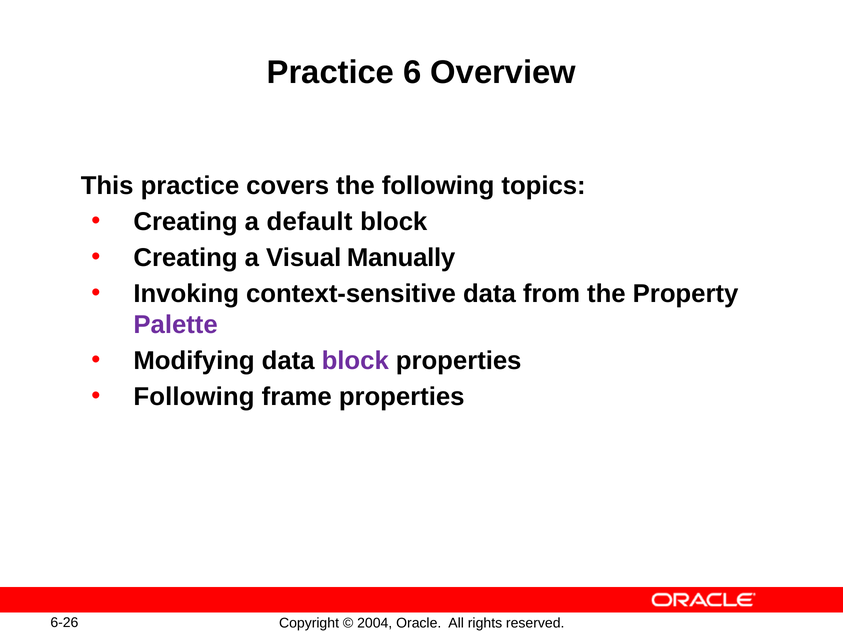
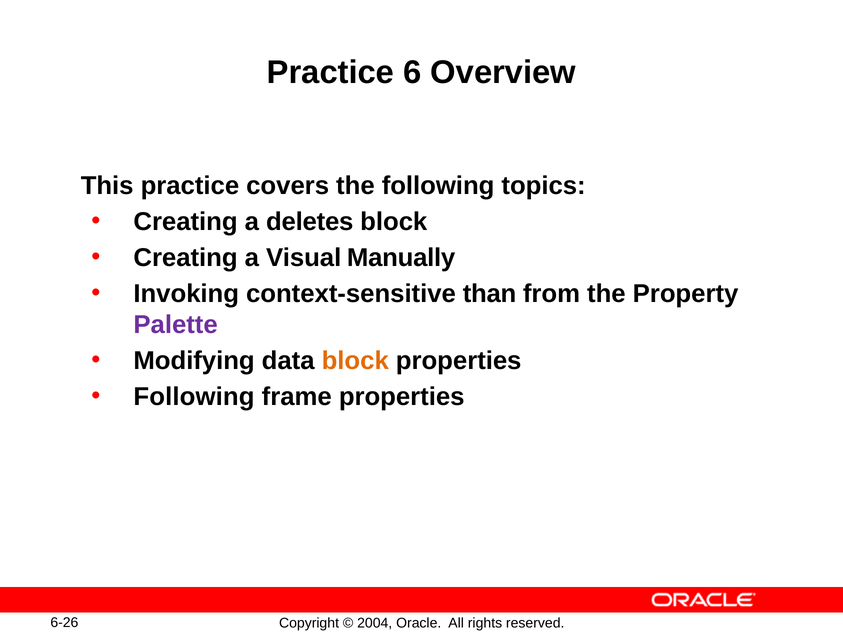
default: default -> deletes (310, 222)
context-sensitive data: data -> than (490, 294)
block colour: purple -> orange (355, 361)
